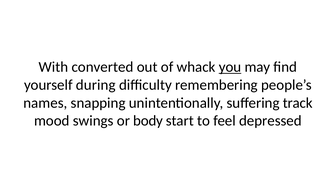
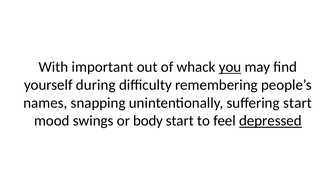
converted: converted -> important (102, 67)
suffering track: track -> start (298, 103)
depressed underline: none -> present (270, 121)
